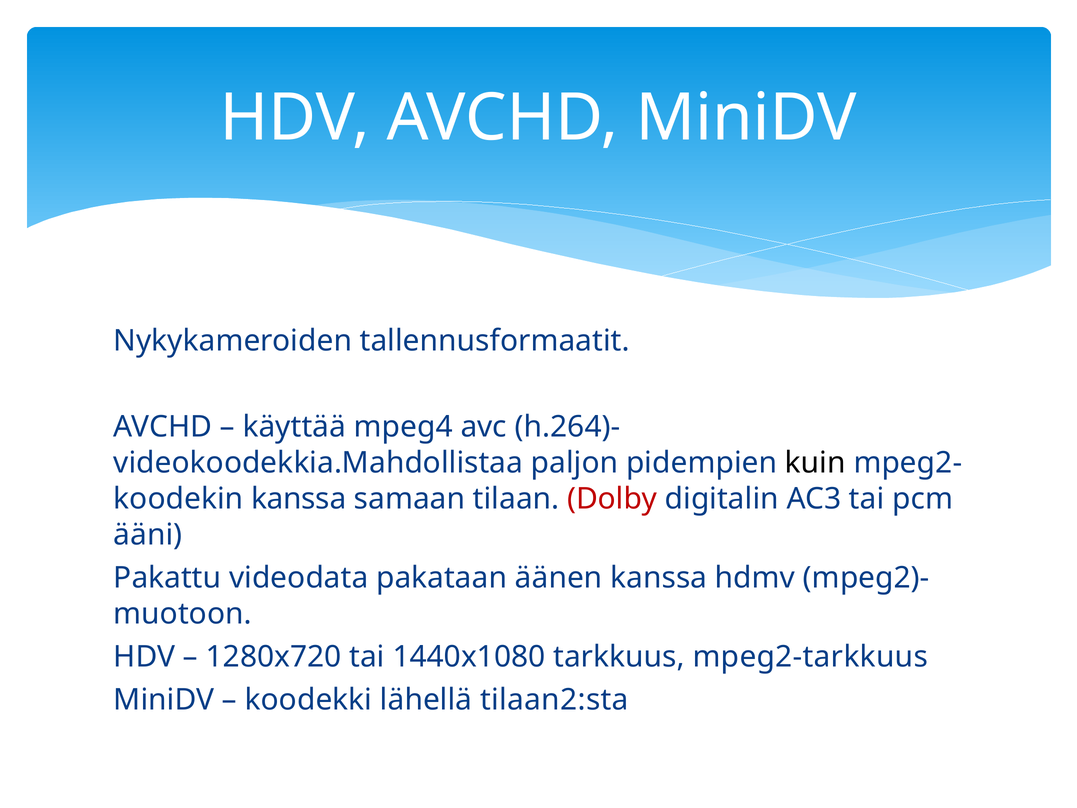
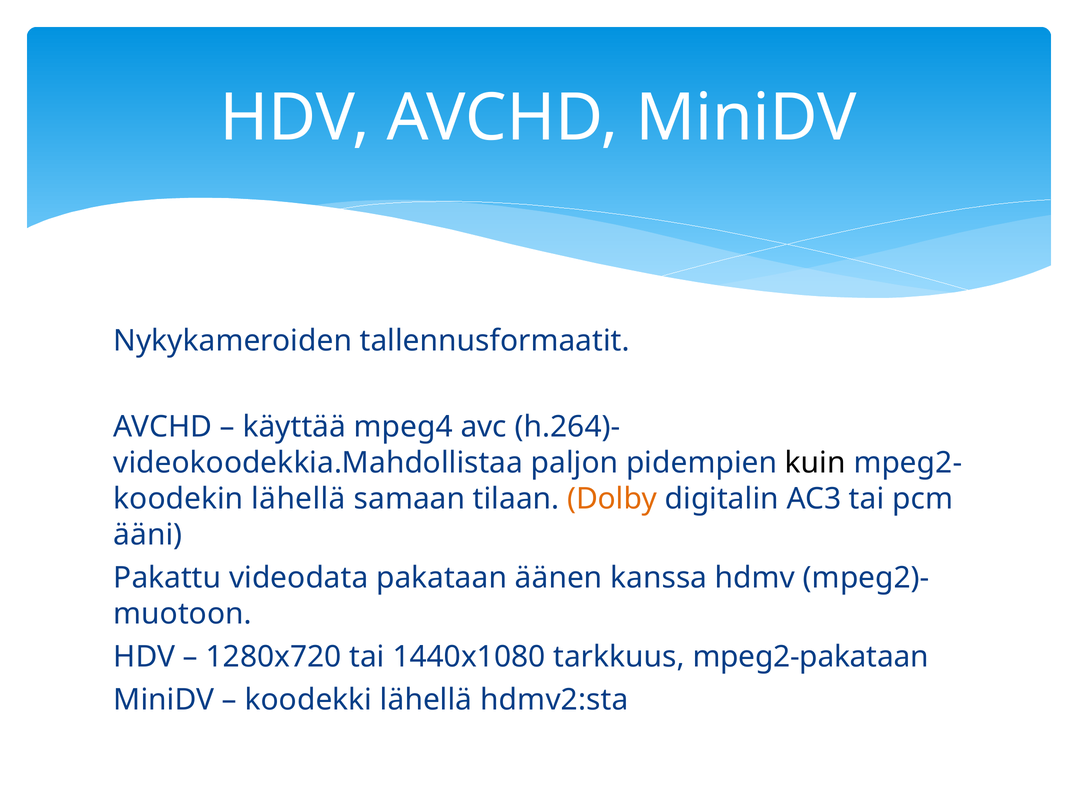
kanssa: kanssa -> lähellä (298, 499)
Dolby colour: red -> orange (612, 499)
mpeg2-tarkkuus: mpeg2-tarkkuus -> mpeg2-pakataan (811, 657)
tilaan2:sta: tilaan2:sta -> hdmv2:sta (554, 700)
